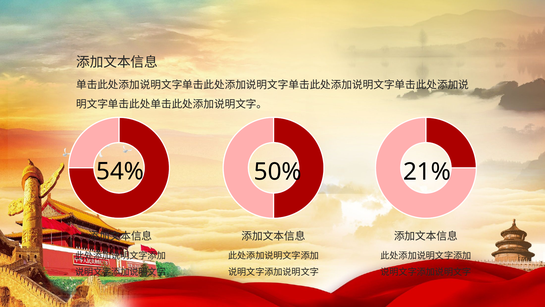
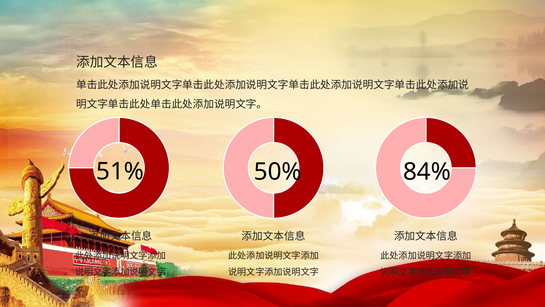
54%: 54% -> 51% (120, 171)
21%: 21% -> 84% (427, 172)
